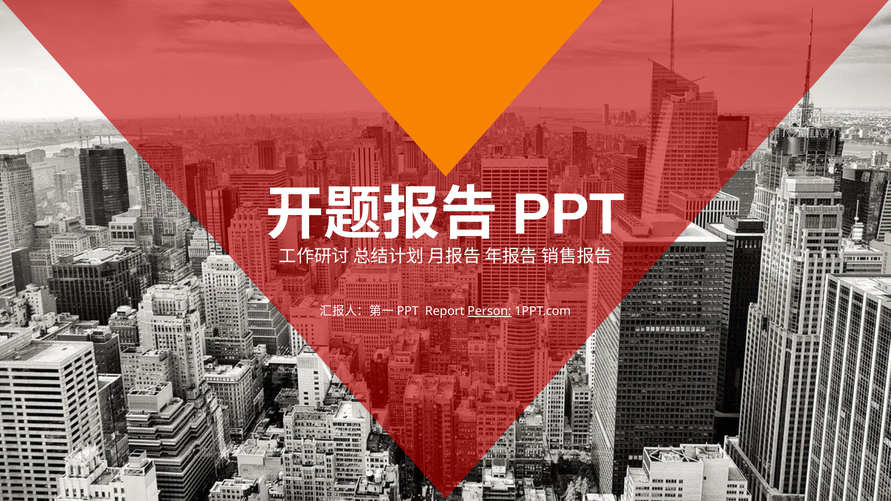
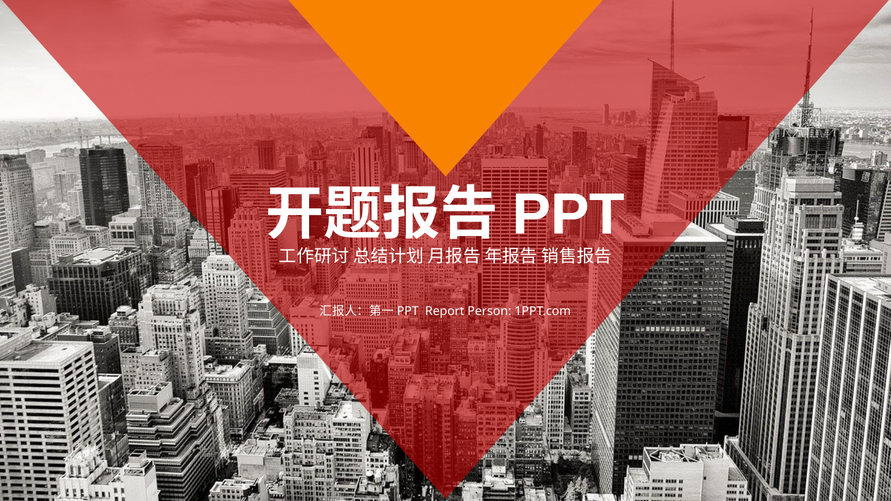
Person underline: present -> none (489, 311)
